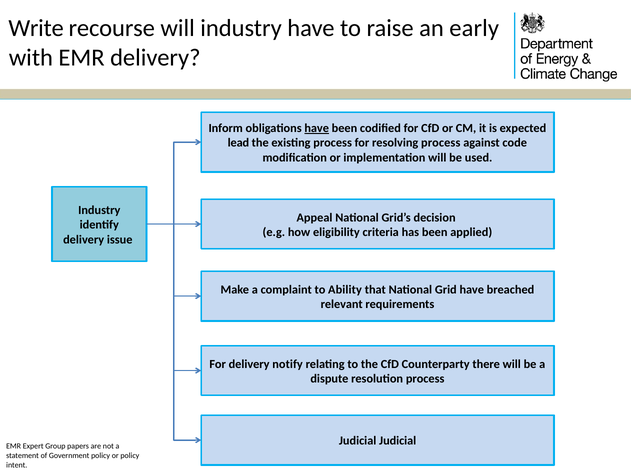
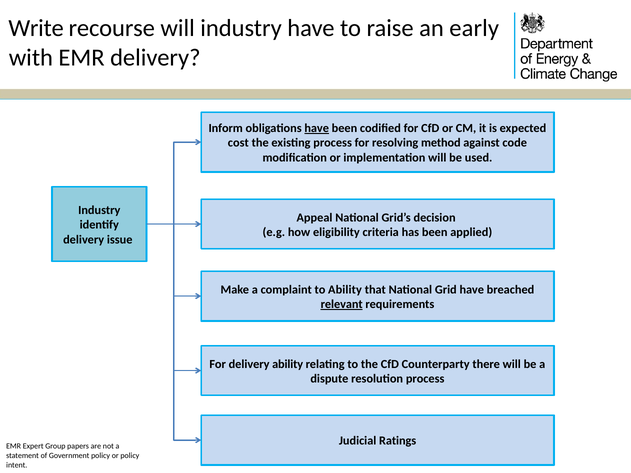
lead: lead -> cost (238, 143)
resolving process: process -> method (441, 143)
relevant underline: none -> present (342, 304)
delivery notify: notify -> ability (288, 364)
Judicial Judicial: Judicial -> Ratings (398, 441)
